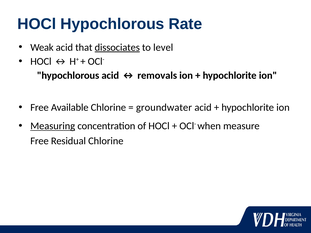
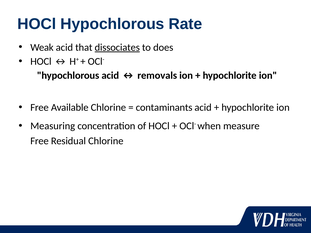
level: level -> does (163, 47)
groundwater: groundwater -> contaminants (164, 108)
Measuring underline: present -> none (53, 126)
